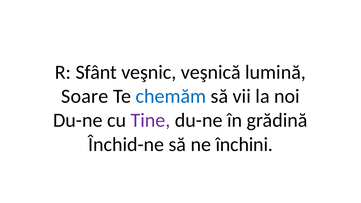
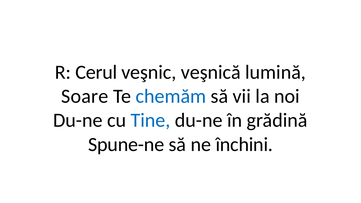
Sfânt: Sfânt -> Cerul (96, 72)
Tine colour: purple -> blue (151, 120)
Închid-ne: Închid-ne -> Spune-ne (126, 144)
